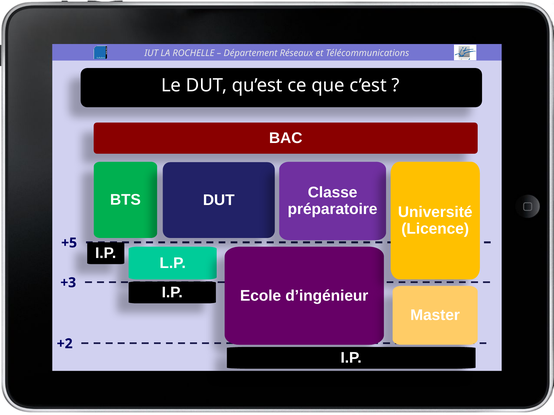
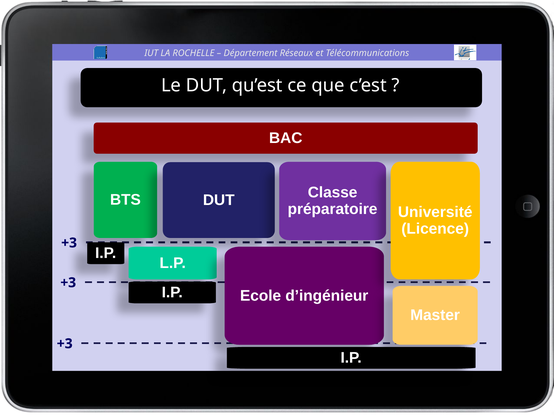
+5: +5 -> +3 (69, 243)
+2: +2 -> +3 (65, 344)
